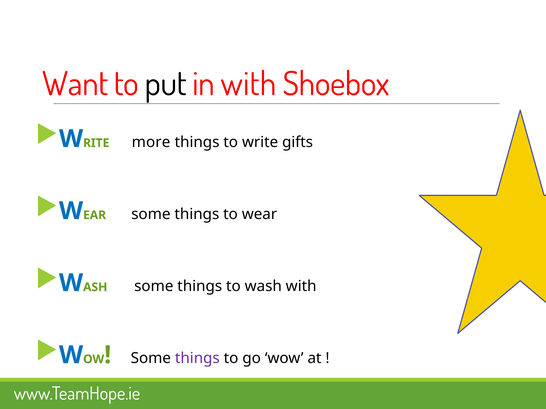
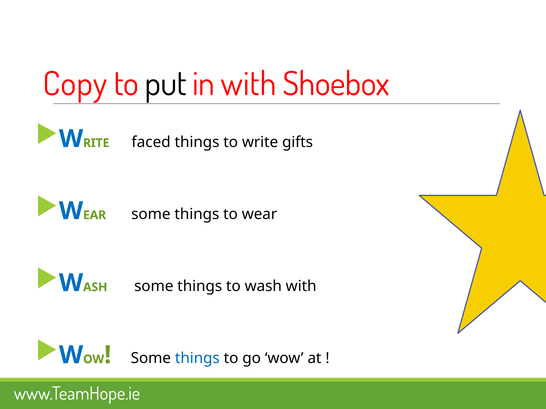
Want: Want -> Copy (75, 84)
more: more -> faced (151, 142)
things colour: purple -> blue (197, 359)
